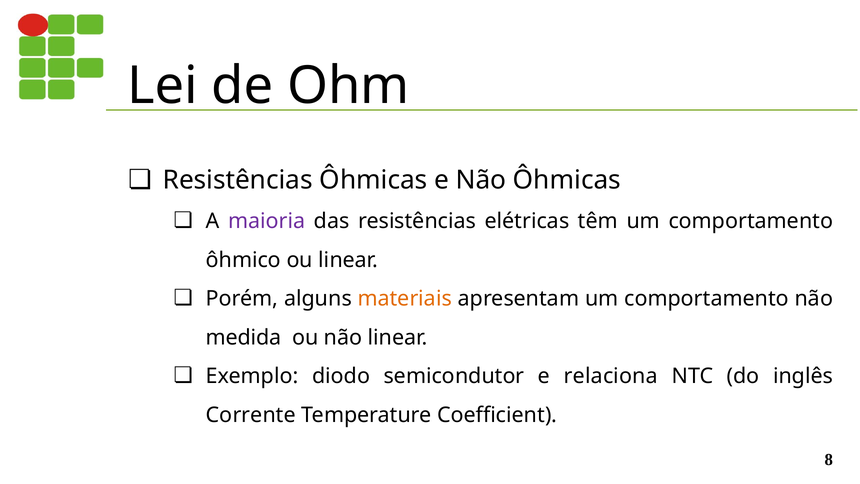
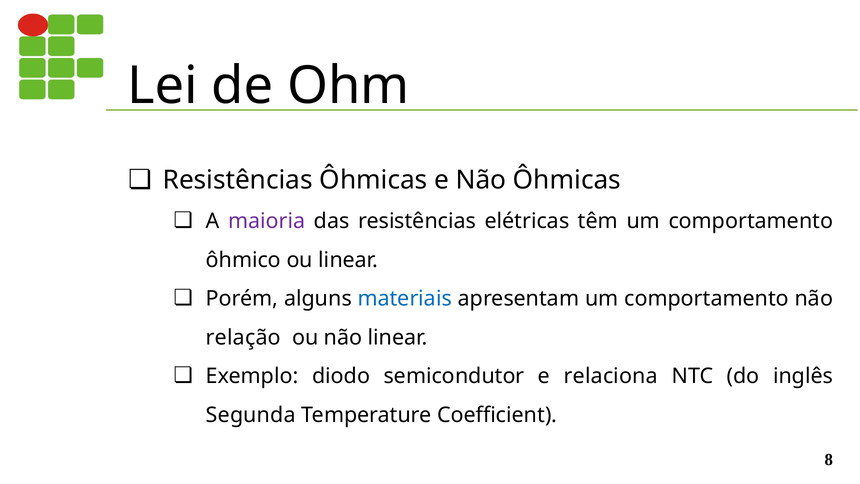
materiais colour: orange -> blue (405, 299)
medida: medida -> relação (243, 337)
Corrente: Corrente -> Segunda (251, 415)
